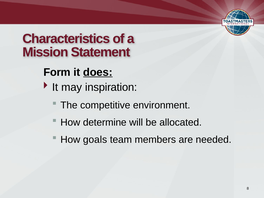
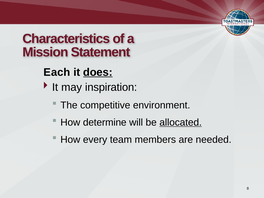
Form: Form -> Each (57, 72)
allocated underline: none -> present (181, 122)
goals: goals -> every (95, 140)
